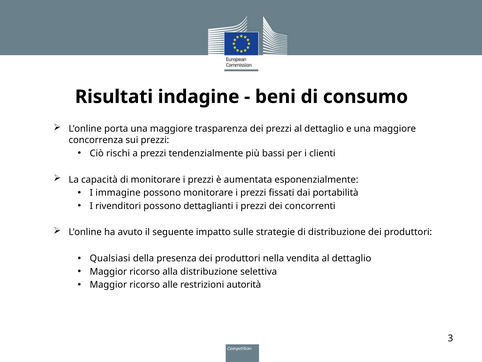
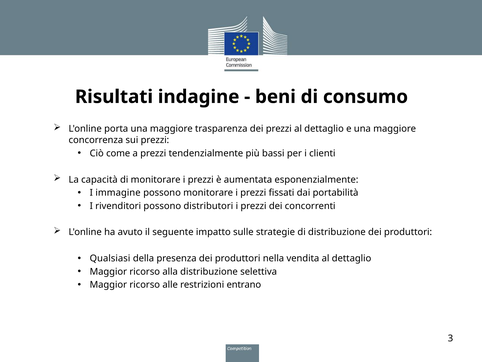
rischi: rischi -> come (118, 153)
dettaglianti: dettaglianti -> distributori (208, 206)
autorità: autorità -> entrano (244, 284)
